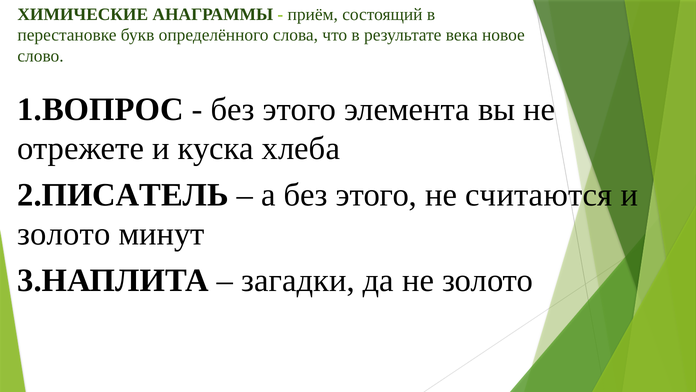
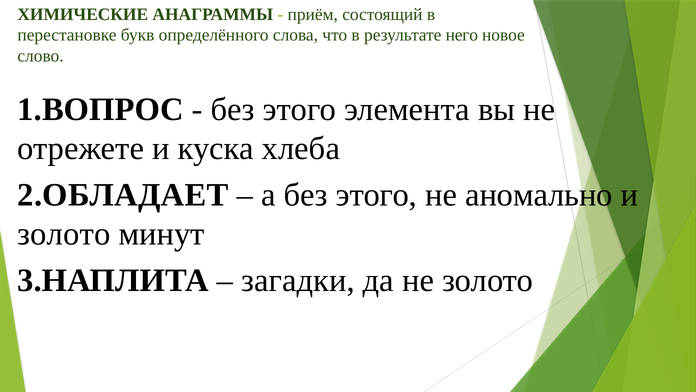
века: века -> него (462, 35)
2.ПИСАТЕЛЬ: 2.ПИСАТЕЛЬ -> 2.ОБЛАДАЕТ (123, 195)
считаются: считаются -> аномально (539, 195)
